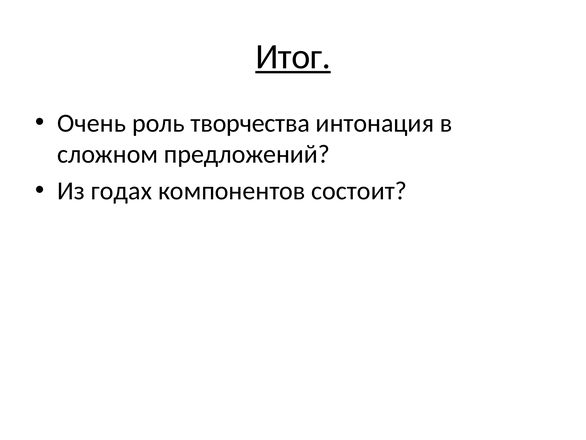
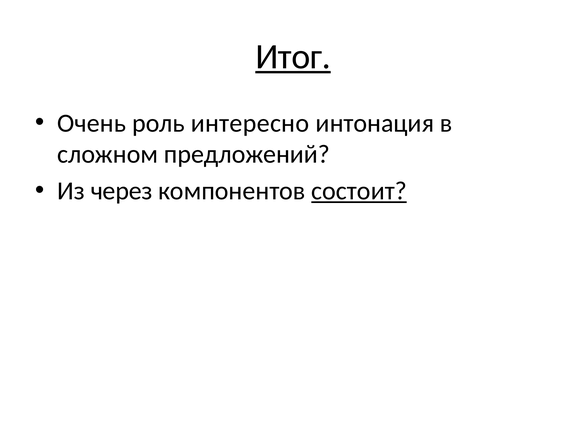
творчества: творчества -> интересно (250, 123)
годах: годах -> через (122, 191)
состоит underline: none -> present (359, 191)
